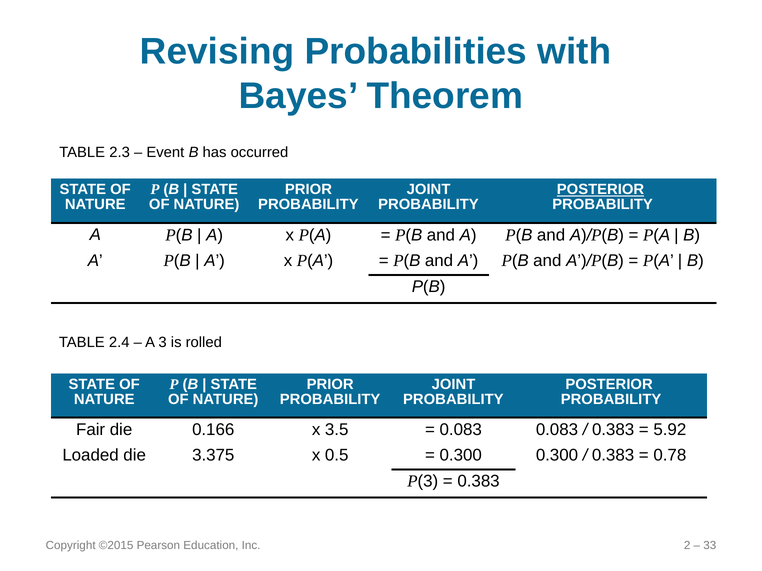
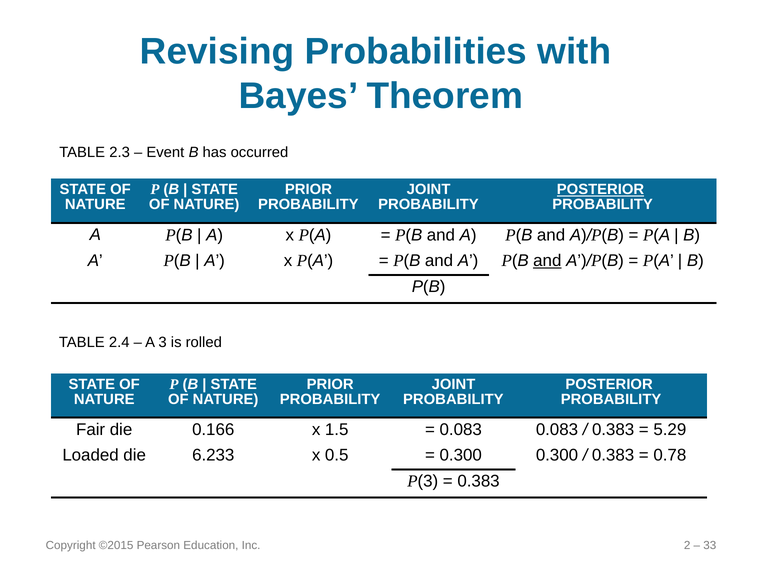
and underline: none -> present (547, 261)
3.5: 3.5 -> 1.5 (337, 430)
5.92: 5.92 -> 5.29 (670, 430)
3.375: 3.375 -> 6.233 (213, 456)
